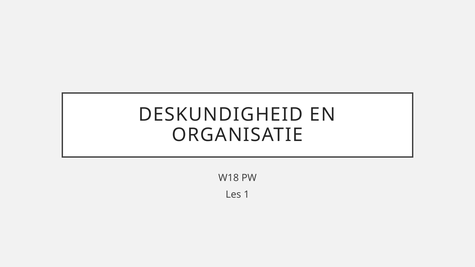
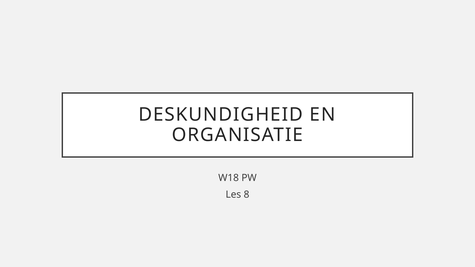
1: 1 -> 8 (247, 195)
